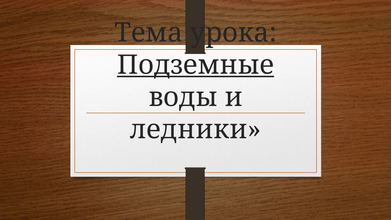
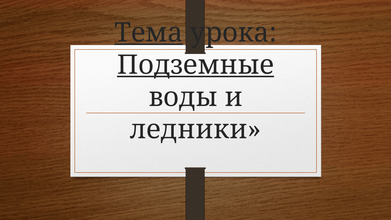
Тема underline: none -> present (149, 33)
